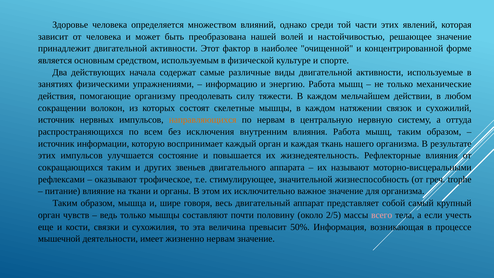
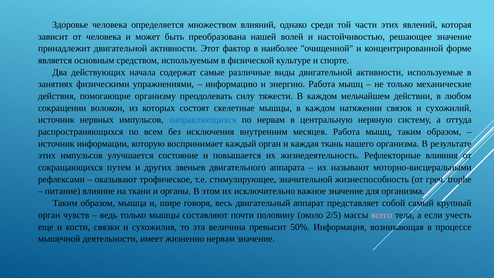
направляющихся colour: orange -> blue (203, 120)
внутренним влияния: влияния -> месяцев (310, 132)
сокращающихся таким: таким -> путем (119, 167)
